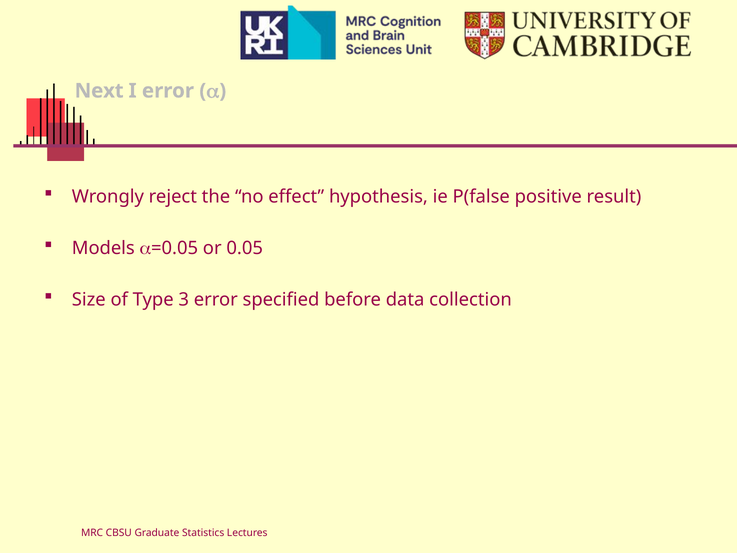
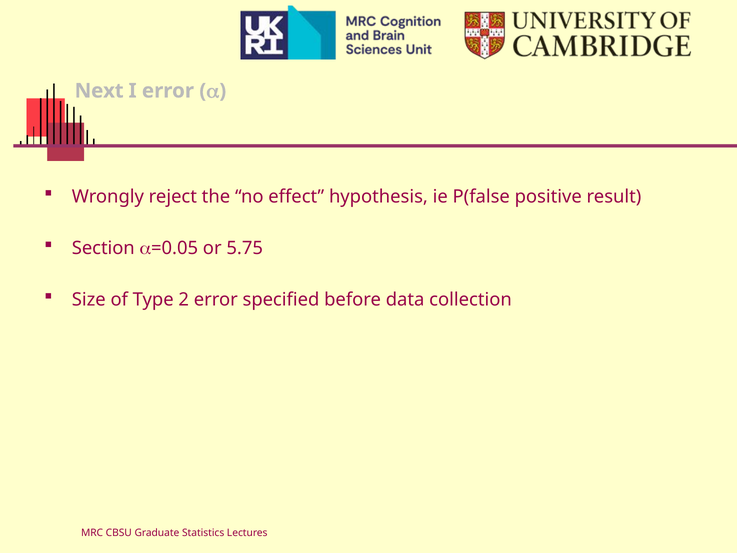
Models: Models -> Section (103, 248)
0.05: 0.05 -> 5.75 (245, 248)
3: 3 -> 2 (184, 300)
